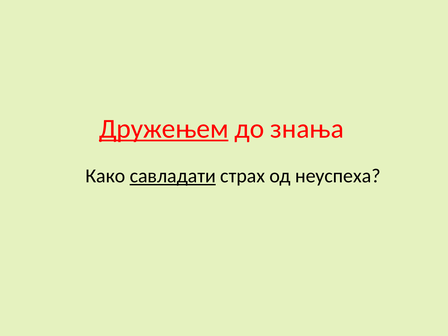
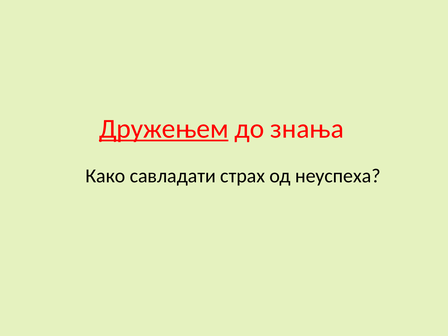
савладати underline: present -> none (173, 176)
